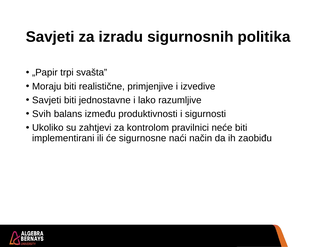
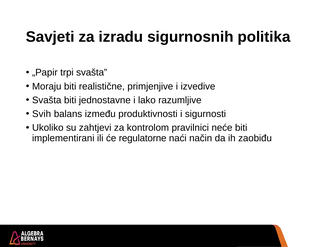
Savjeti: Savjeti -> Svašta (47, 100)
sigurnosne: sigurnosne -> regulatorne (143, 138)
